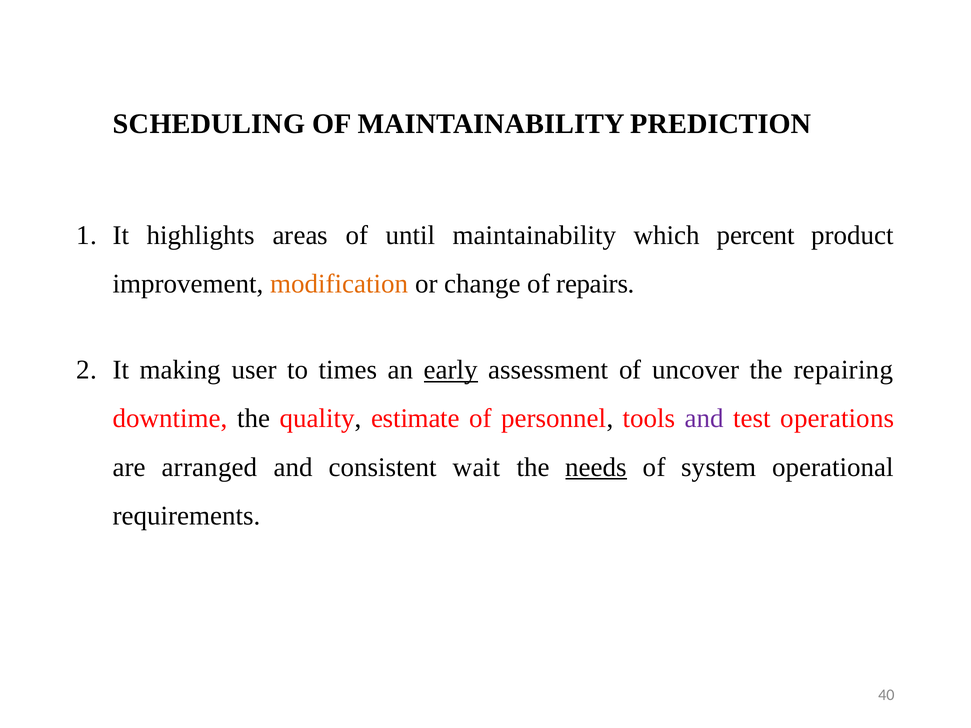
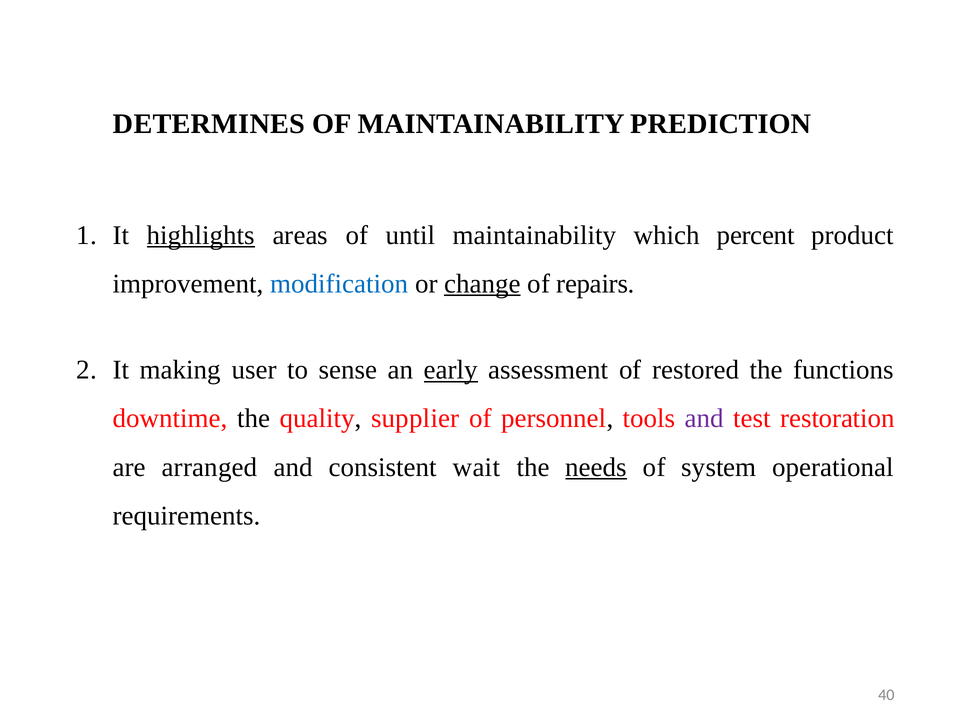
SCHEDULING: SCHEDULING -> DETERMINES (209, 124)
highlights underline: none -> present (201, 235)
modification colour: orange -> blue (339, 284)
change underline: none -> present (482, 284)
times: times -> sense (348, 370)
uncover: uncover -> restored (696, 370)
repairing: repairing -> functions (843, 370)
estimate: estimate -> supplier (415, 419)
operations: operations -> restoration (837, 419)
